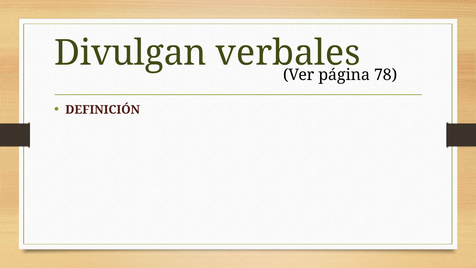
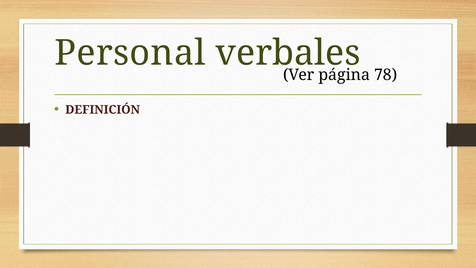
Divulgan: Divulgan -> Personal (130, 53)
